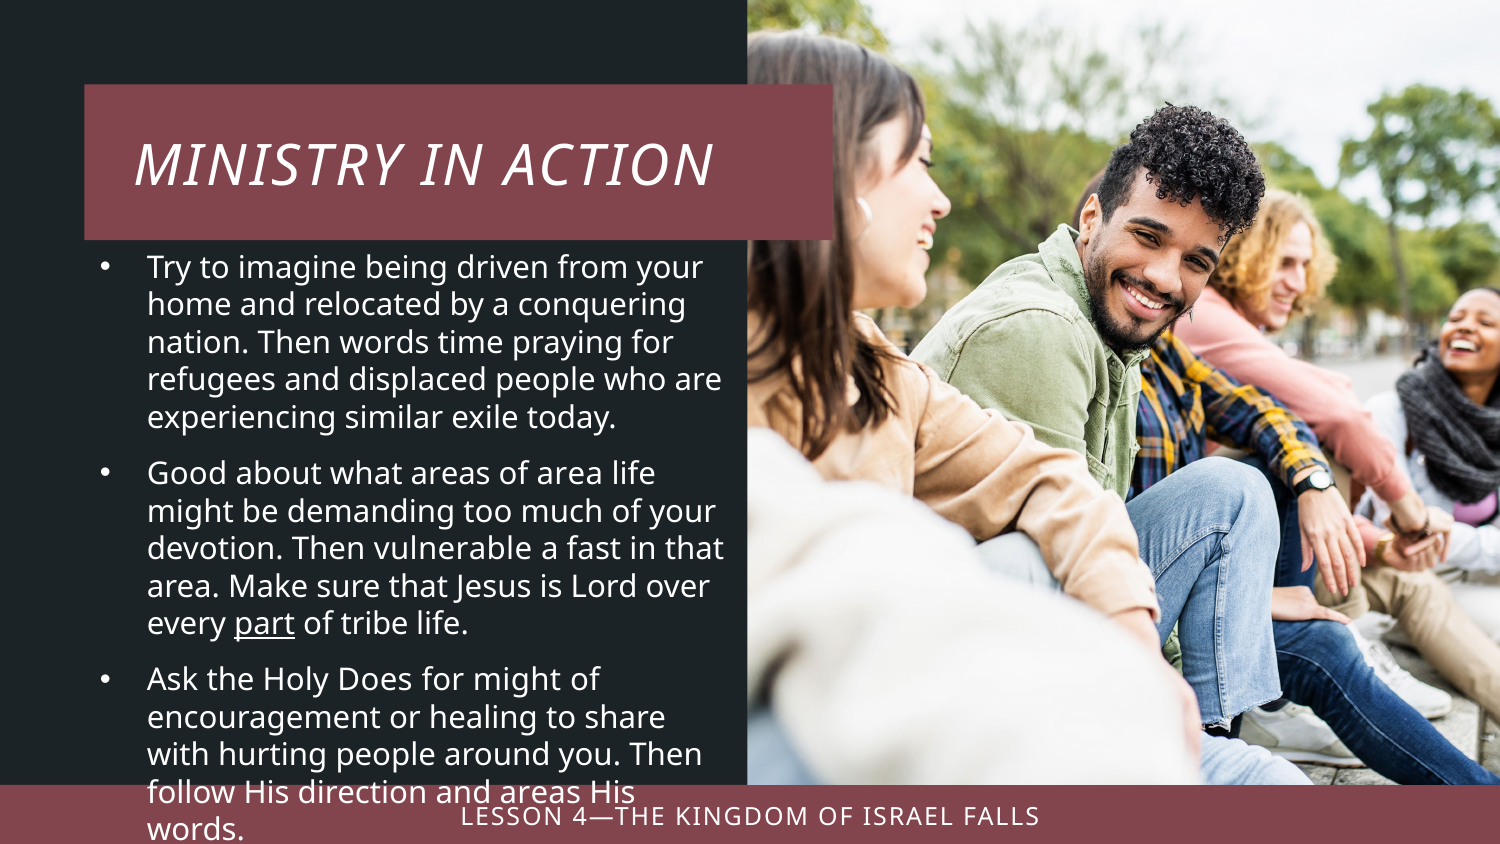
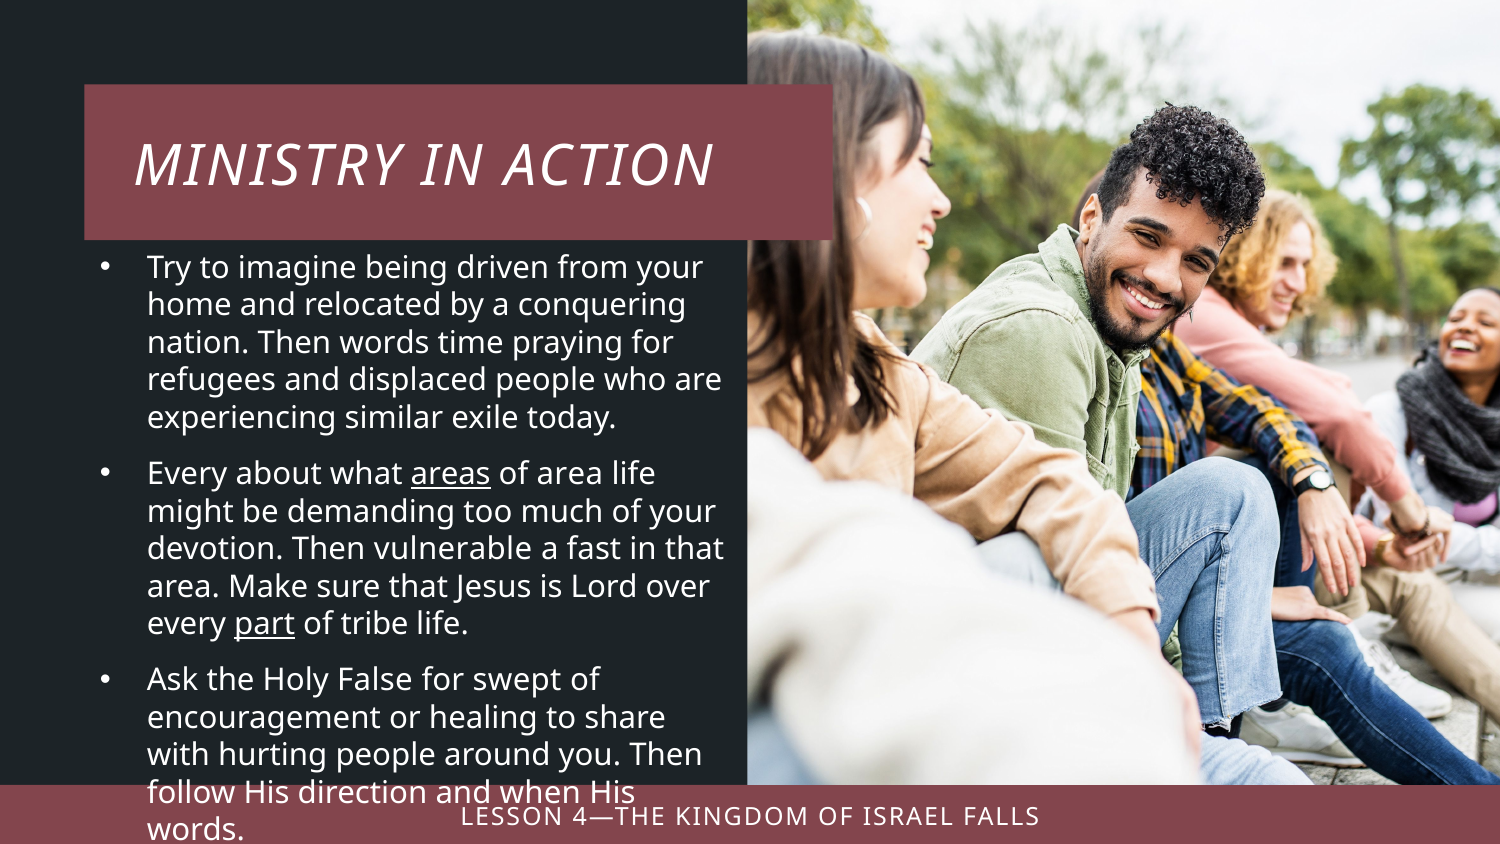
Good: Good -> Every (187, 474)
areas underline: none -> present (451, 474)
Does: Does -> False (375, 680)
for might: might -> swept (517, 680)
and areas: areas -> when (540, 793)
